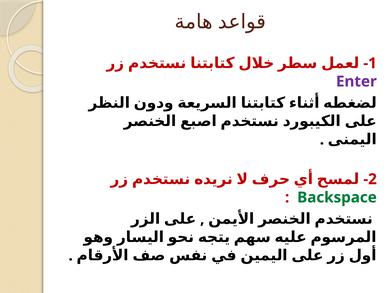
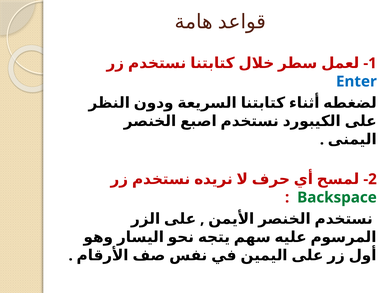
Enter colour: purple -> blue (356, 82)
